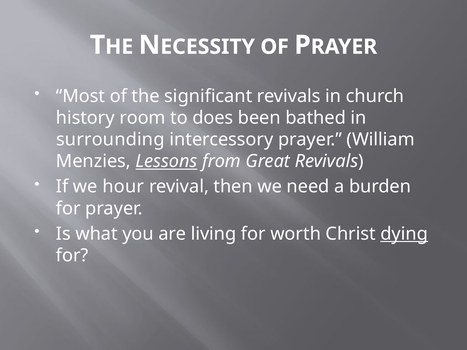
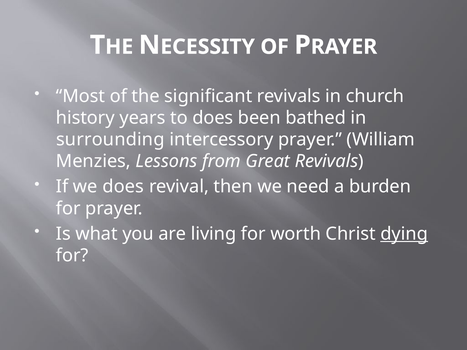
room: room -> years (142, 118)
Lessons underline: present -> none (166, 161)
we hour: hour -> does (123, 187)
